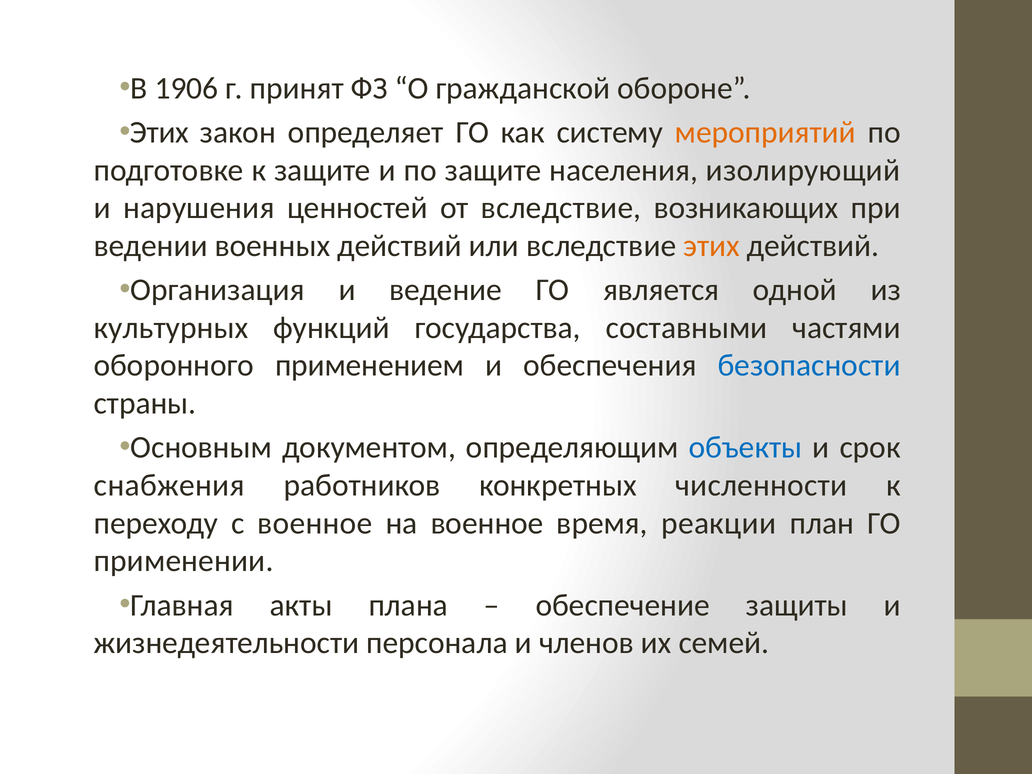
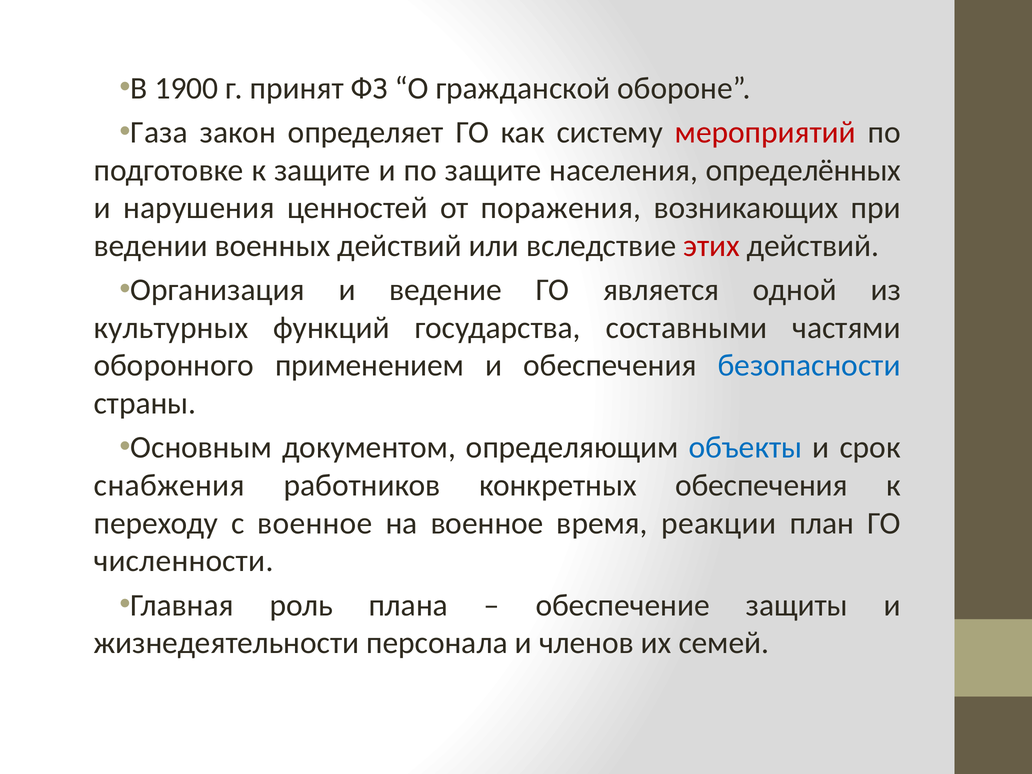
1906: 1906 -> 1900 (186, 88)
Этих: Этих -> Газа (159, 132)
мероприятий colour: orange -> red (765, 132)
изолирующий: изолирующий -> определённых (803, 170)
от вследствие: вследствие -> поражения (561, 208)
этих colour: orange -> red (712, 246)
конкретных численности: численности -> обеспечения (761, 485)
применении: применении -> численности (184, 561)
акты: акты -> роль (301, 605)
